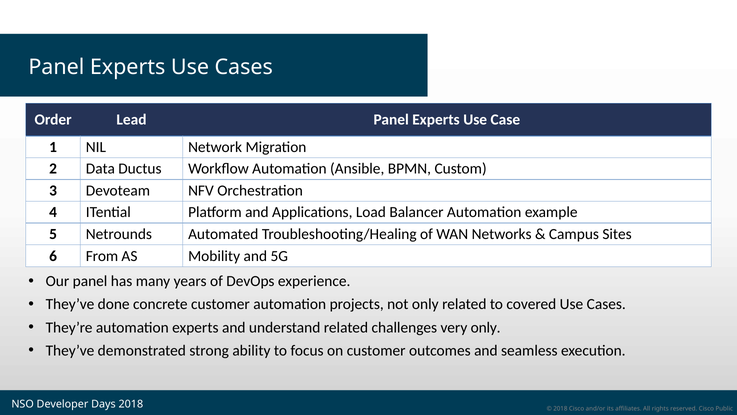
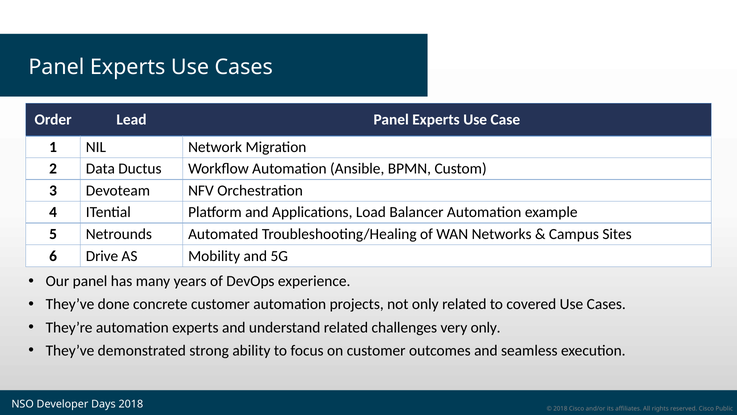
From: From -> Drive (102, 256)
